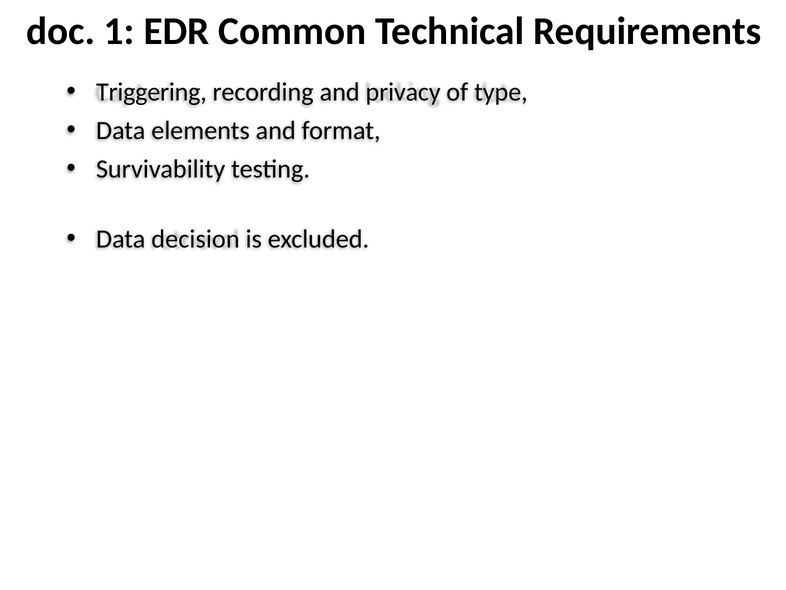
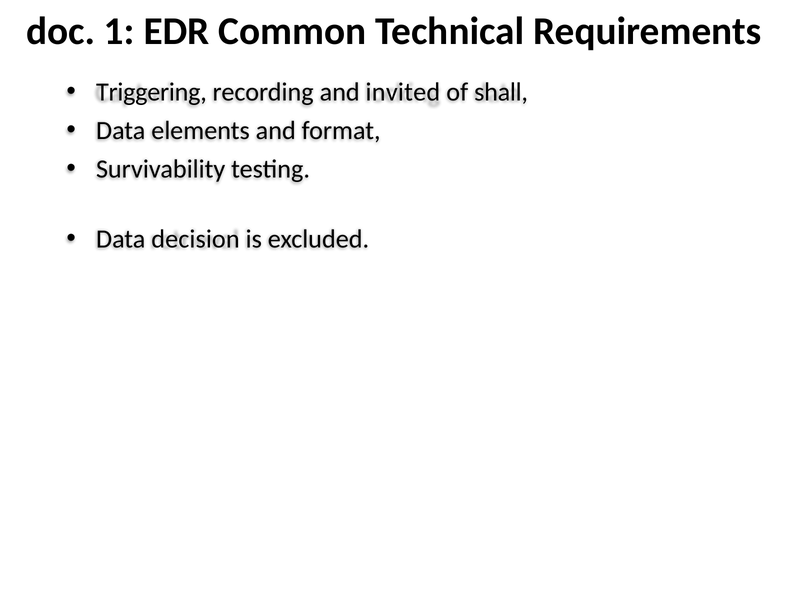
privacy: privacy -> invited (403, 92)
type: type -> shall (501, 92)
